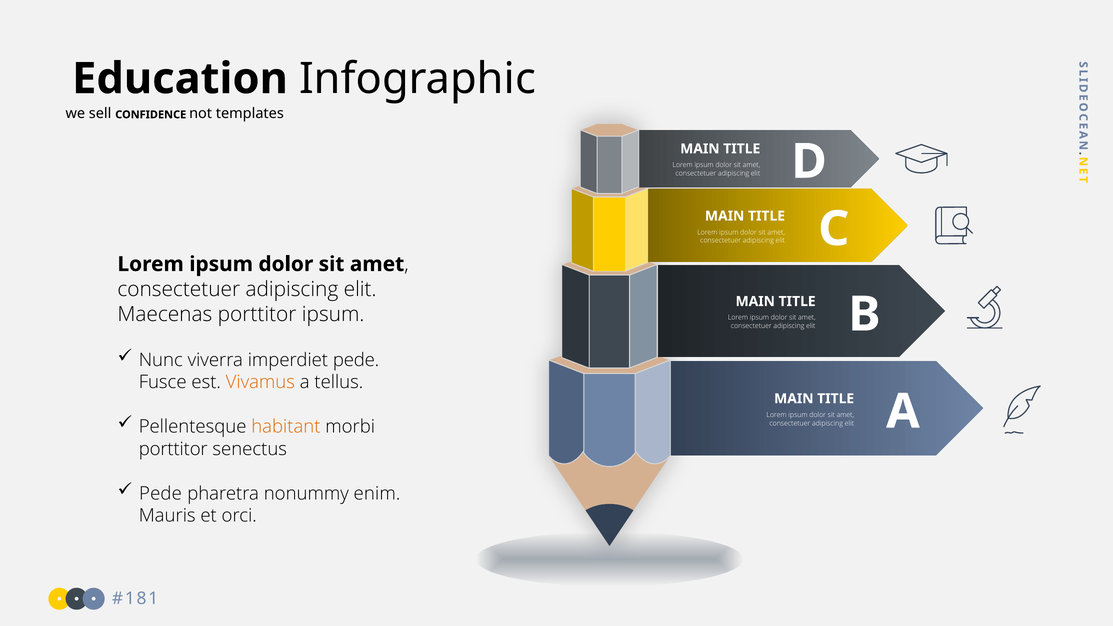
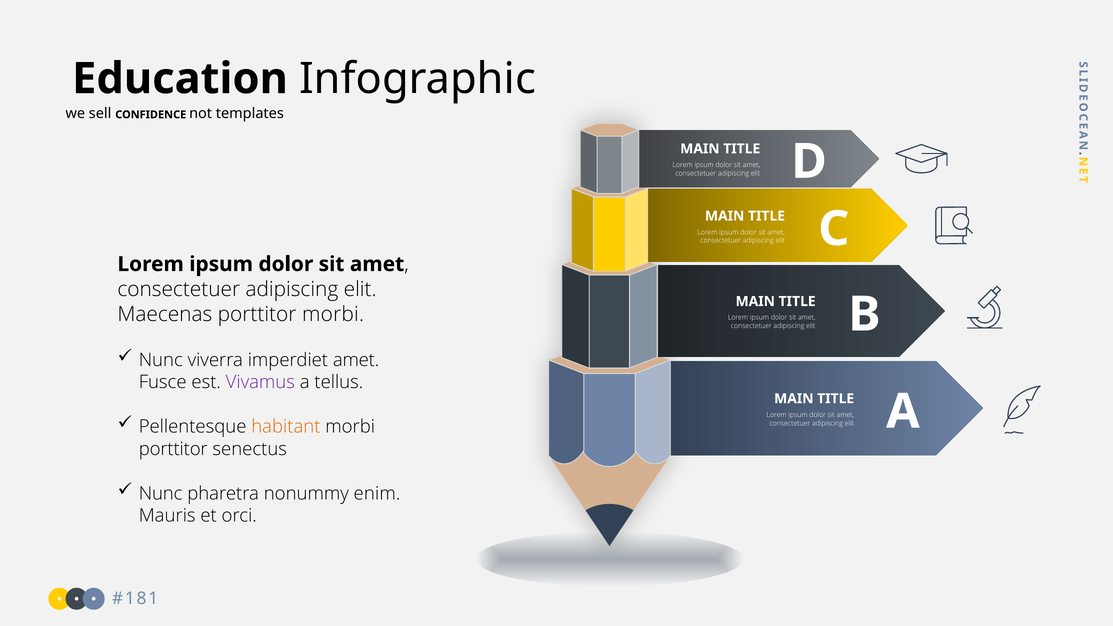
porttitor ipsum: ipsum -> morbi (333, 314)
imperdiet pede: pede -> amet (356, 360)
Vivamus colour: orange -> purple (260, 382)
Pede: Pede -> Nunc (161, 494)
